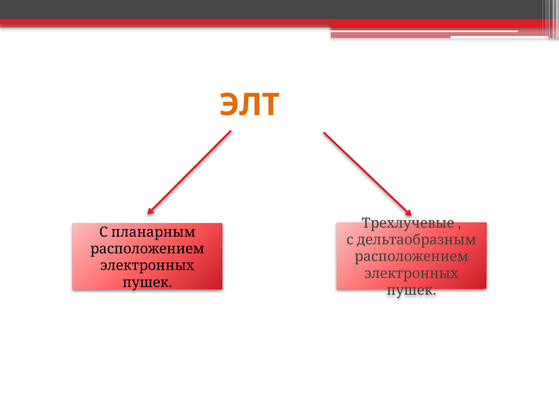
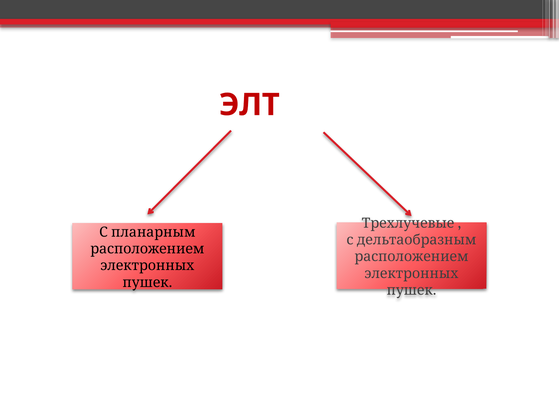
ЭЛТ colour: orange -> red (249, 105)
